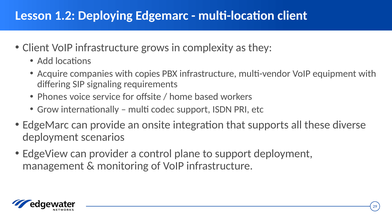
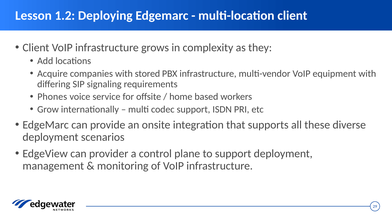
copies: copies -> stored (147, 74)
